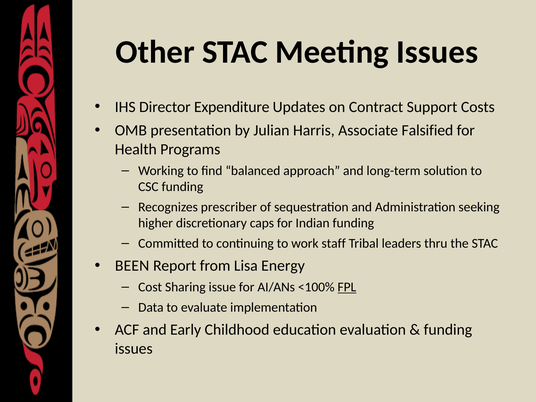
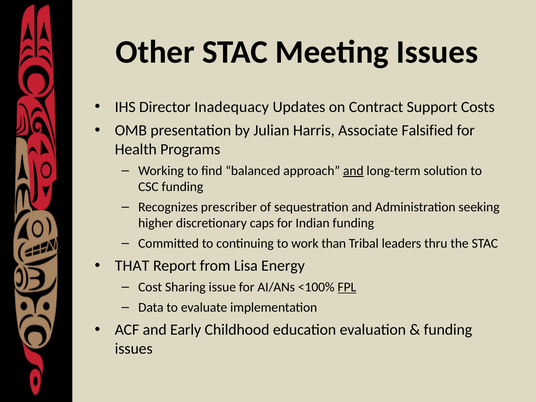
Expenditure: Expenditure -> Inadequacy (232, 107)
and underline: none -> present (353, 171)
staff: staff -> than (334, 243)
BEEN: BEEN -> THAT (132, 266)
